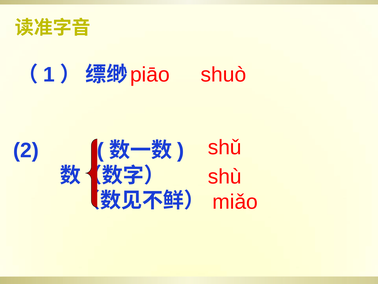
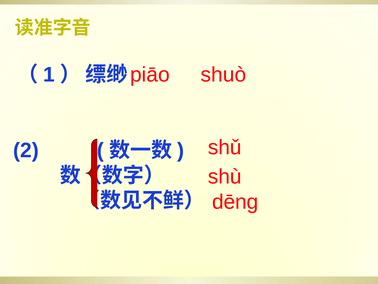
miǎo: miǎo -> dēng (235, 202)
